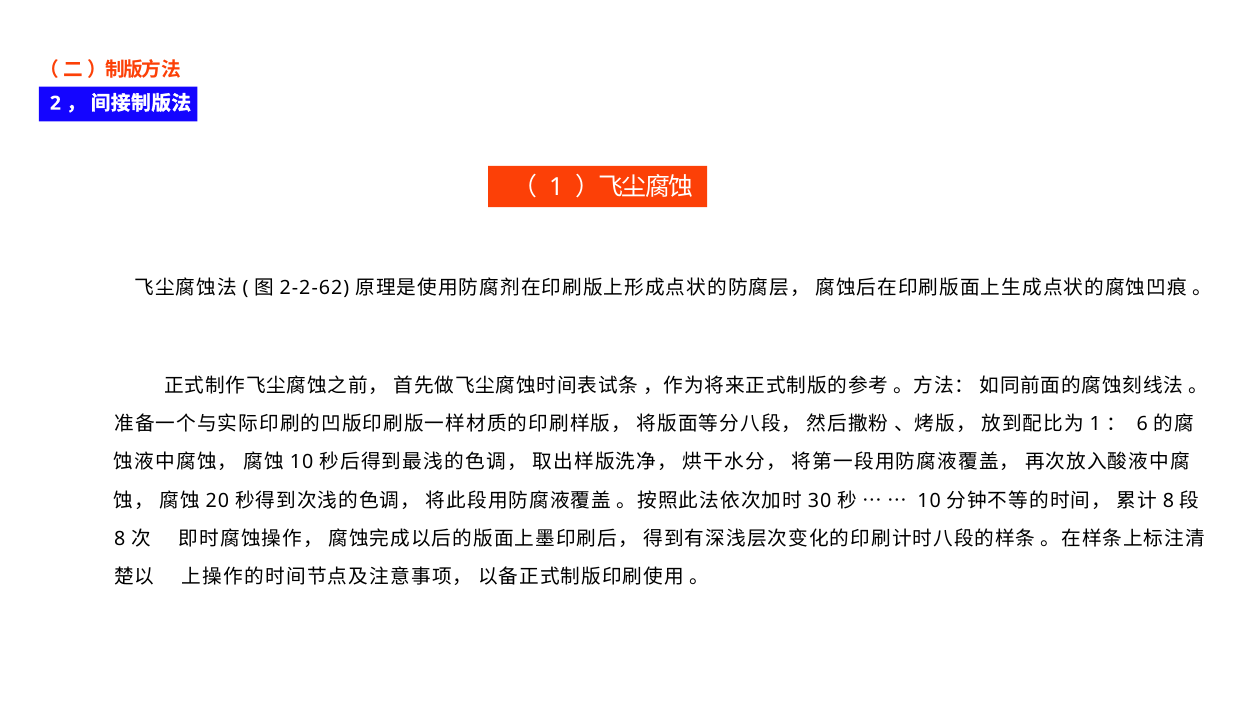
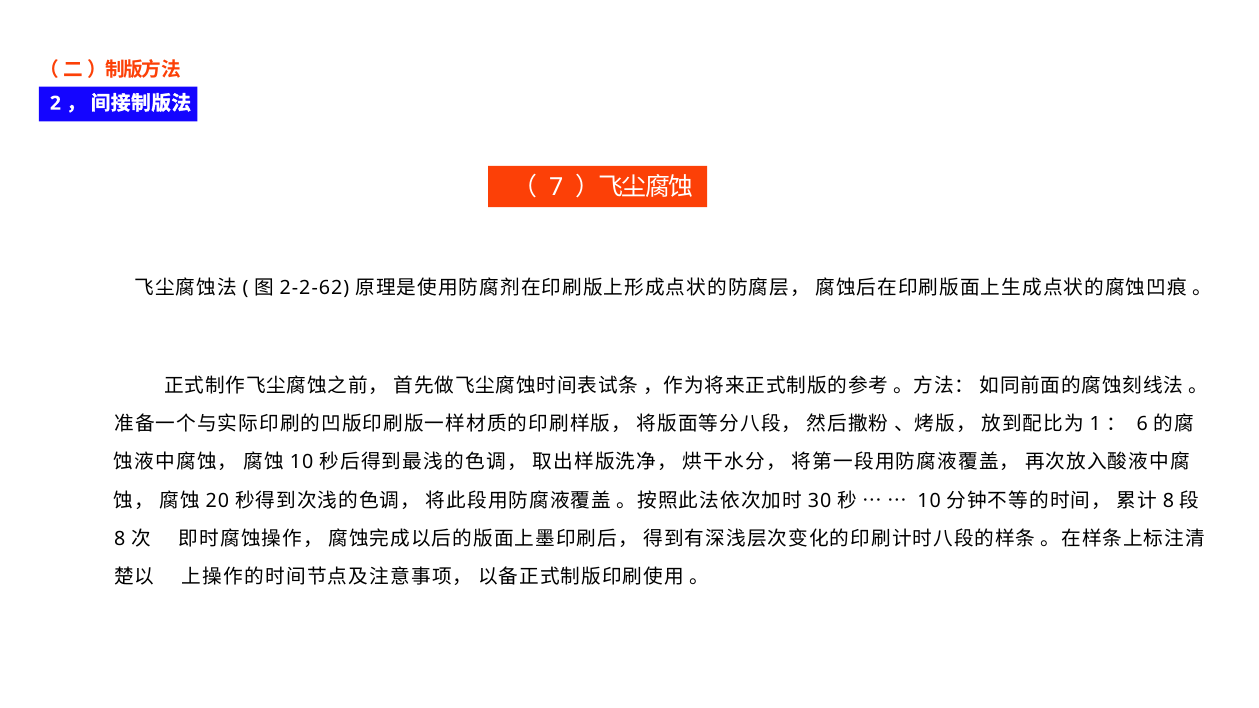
1: 1 -> 7 (556, 188)
